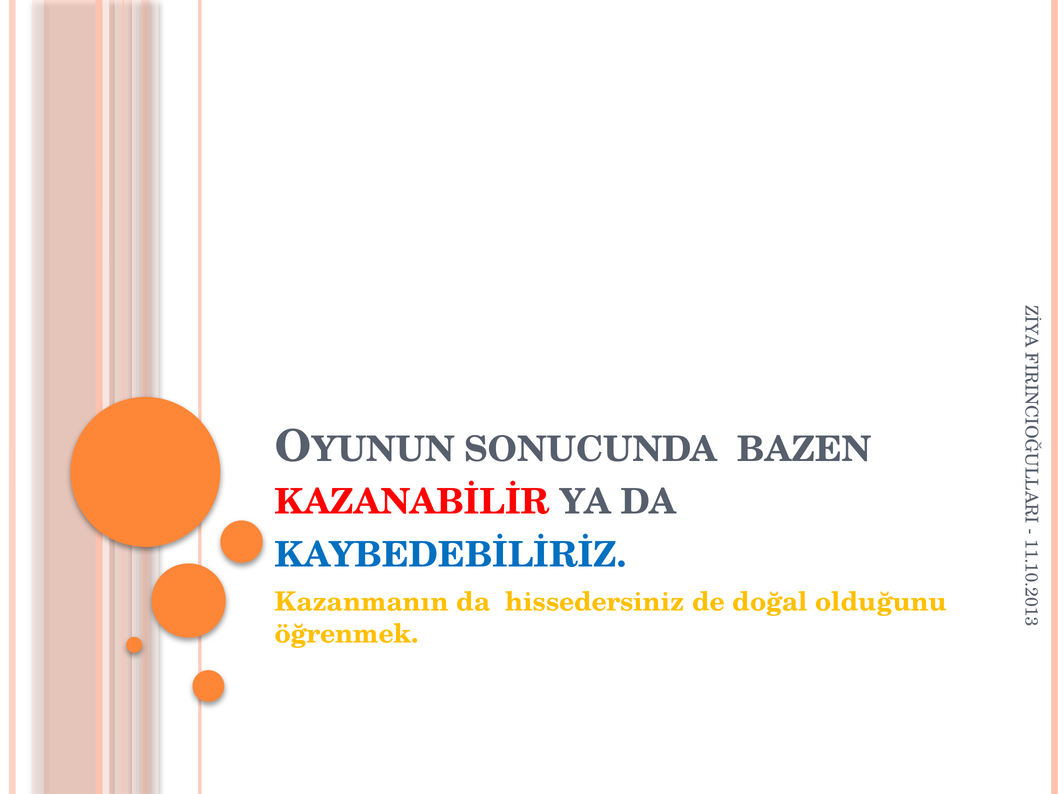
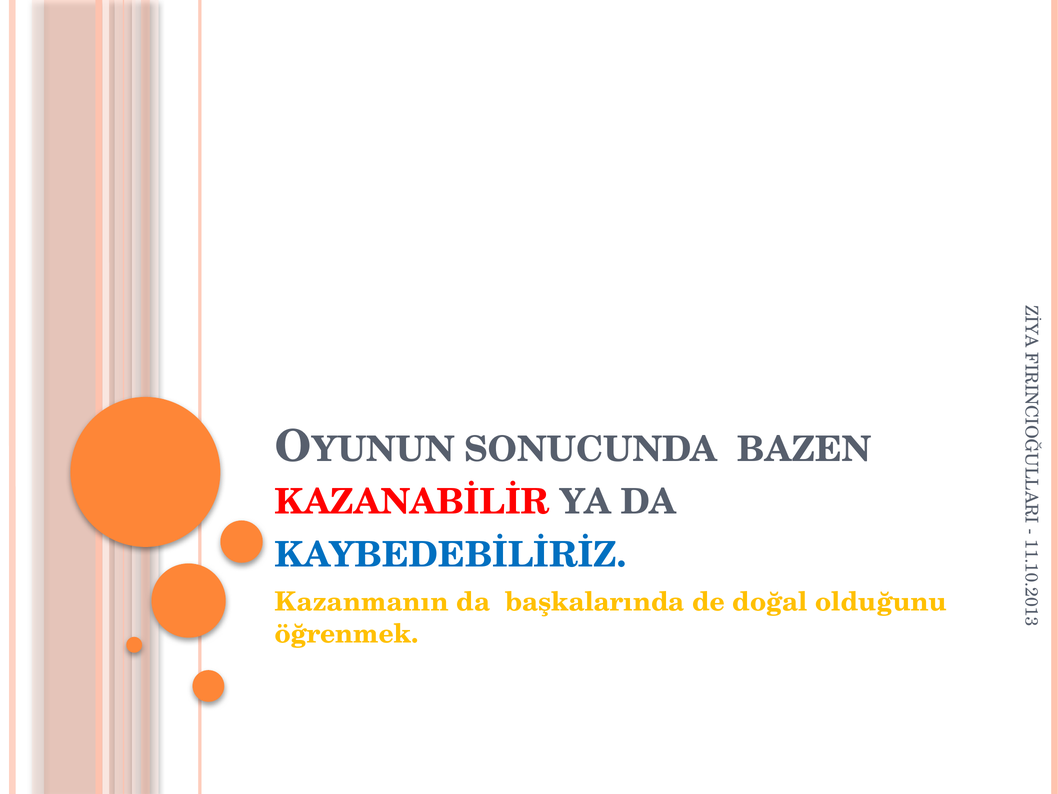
hissedersiniz: hissedersiniz -> başkalarında (595, 602)
